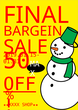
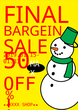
OFF underline: present -> none (20, 84)
